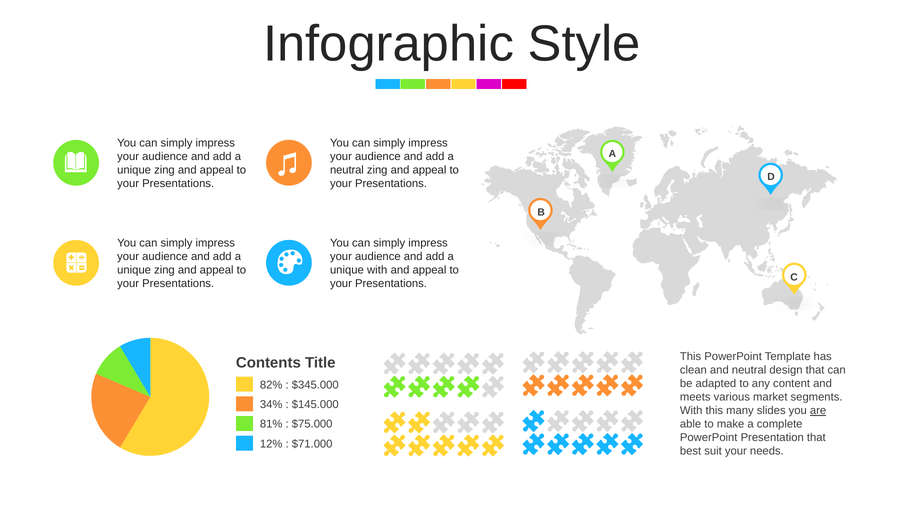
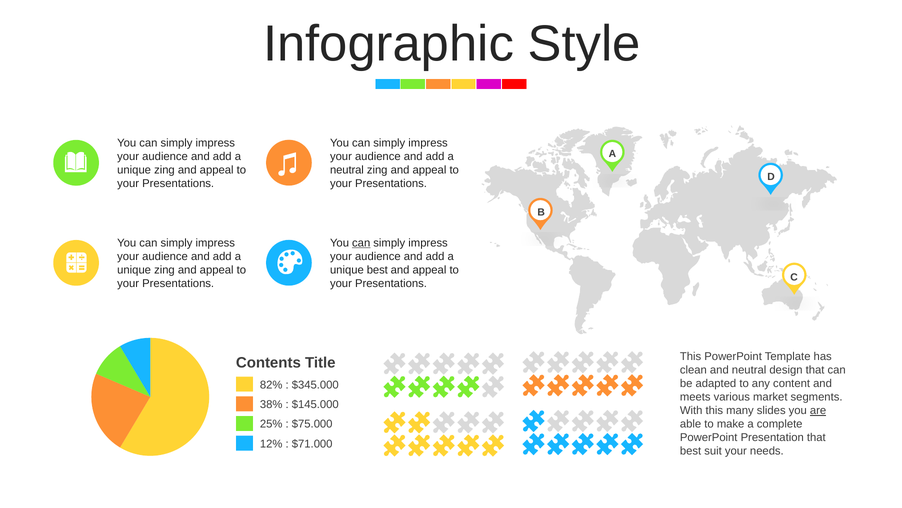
can underline: none -> present (361, 243)
unique with: with -> best (377, 270)
34%: 34% -> 38% (271, 404)
81%: 81% -> 25% (271, 424)
